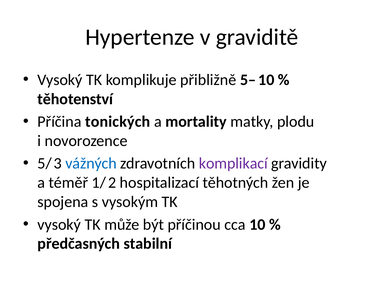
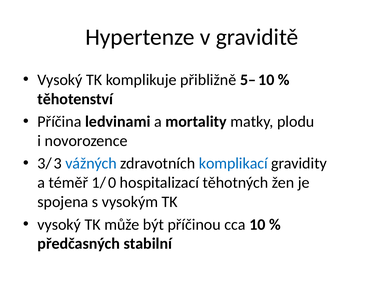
tonických: tonických -> ledvinami (118, 122)
5/: 5/ -> 3/ (45, 163)
komplikací colour: purple -> blue (233, 163)
2: 2 -> 0 (112, 183)
